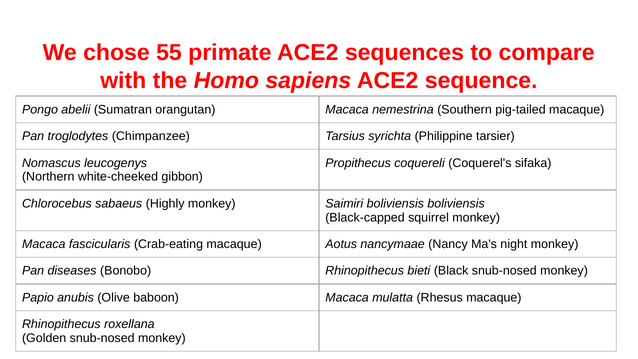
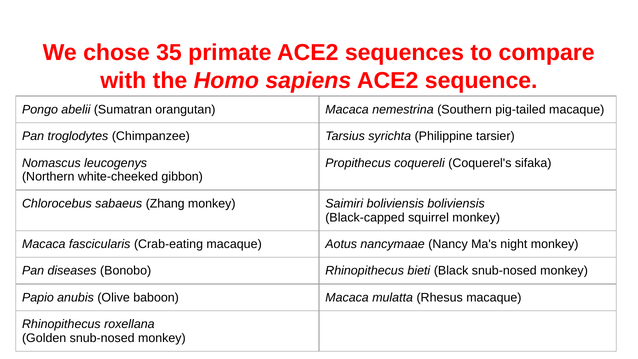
55: 55 -> 35 (169, 53)
Highly: Highly -> Zhang (165, 203)
